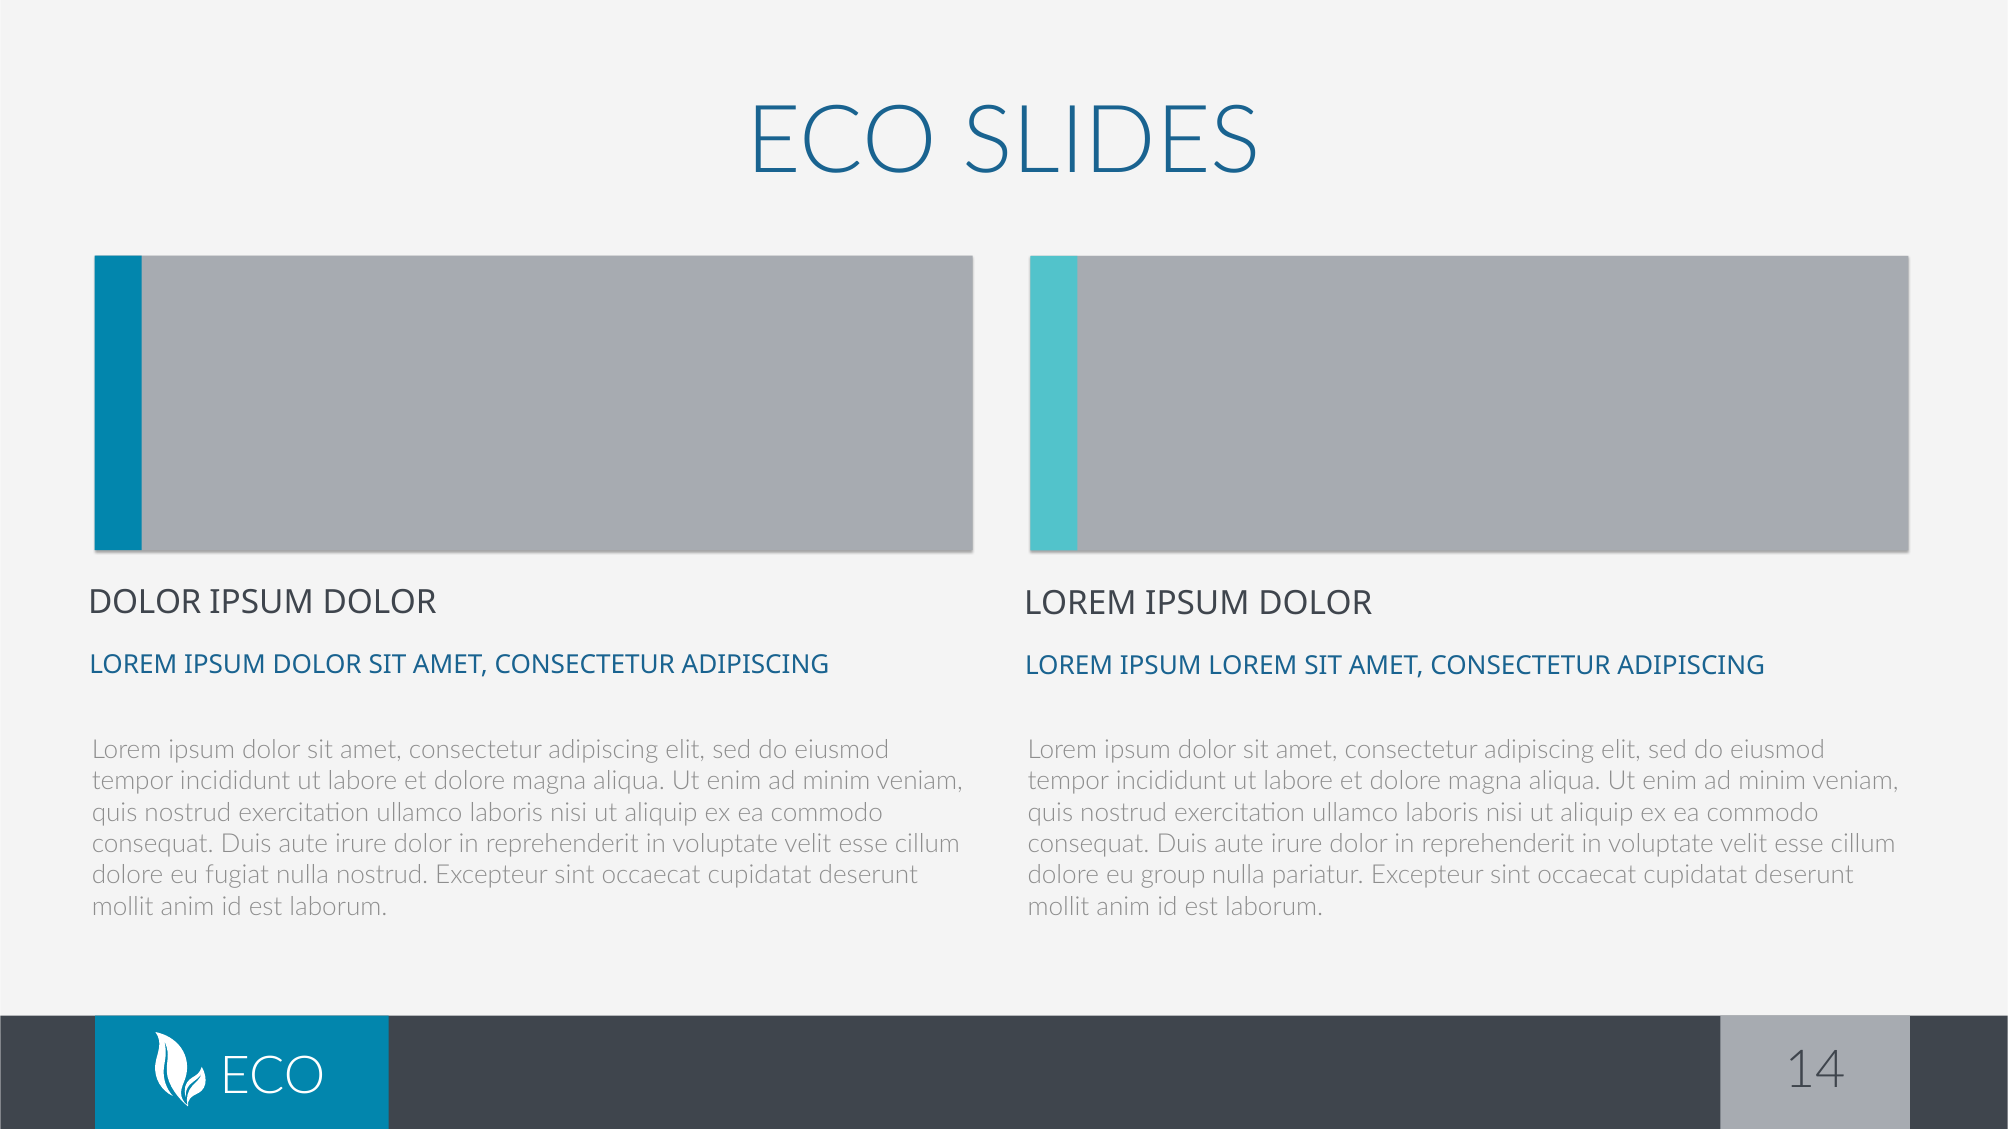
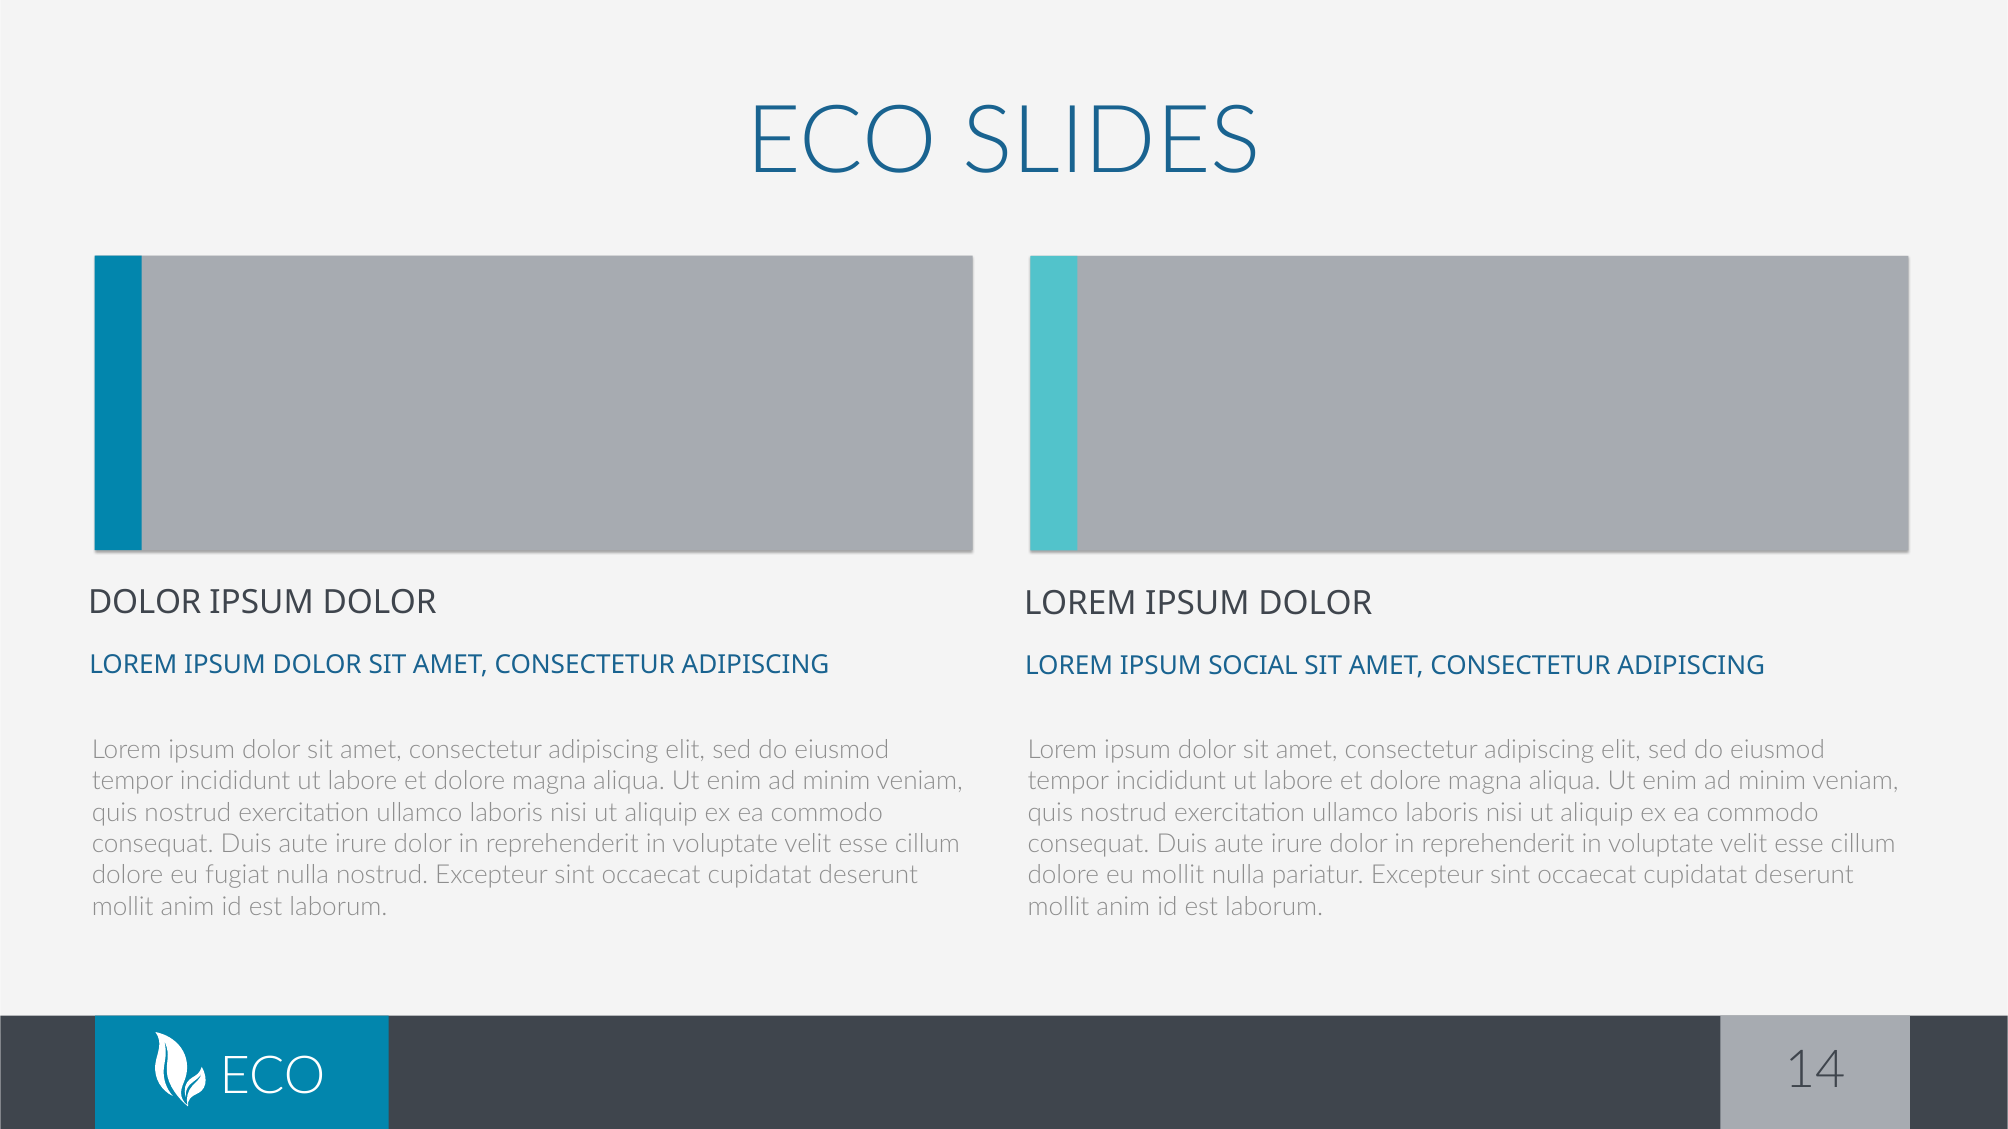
IPSUM LOREM: LOREM -> SOCIAL (1253, 666)
eu group: group -> mollit (1173, 876)
